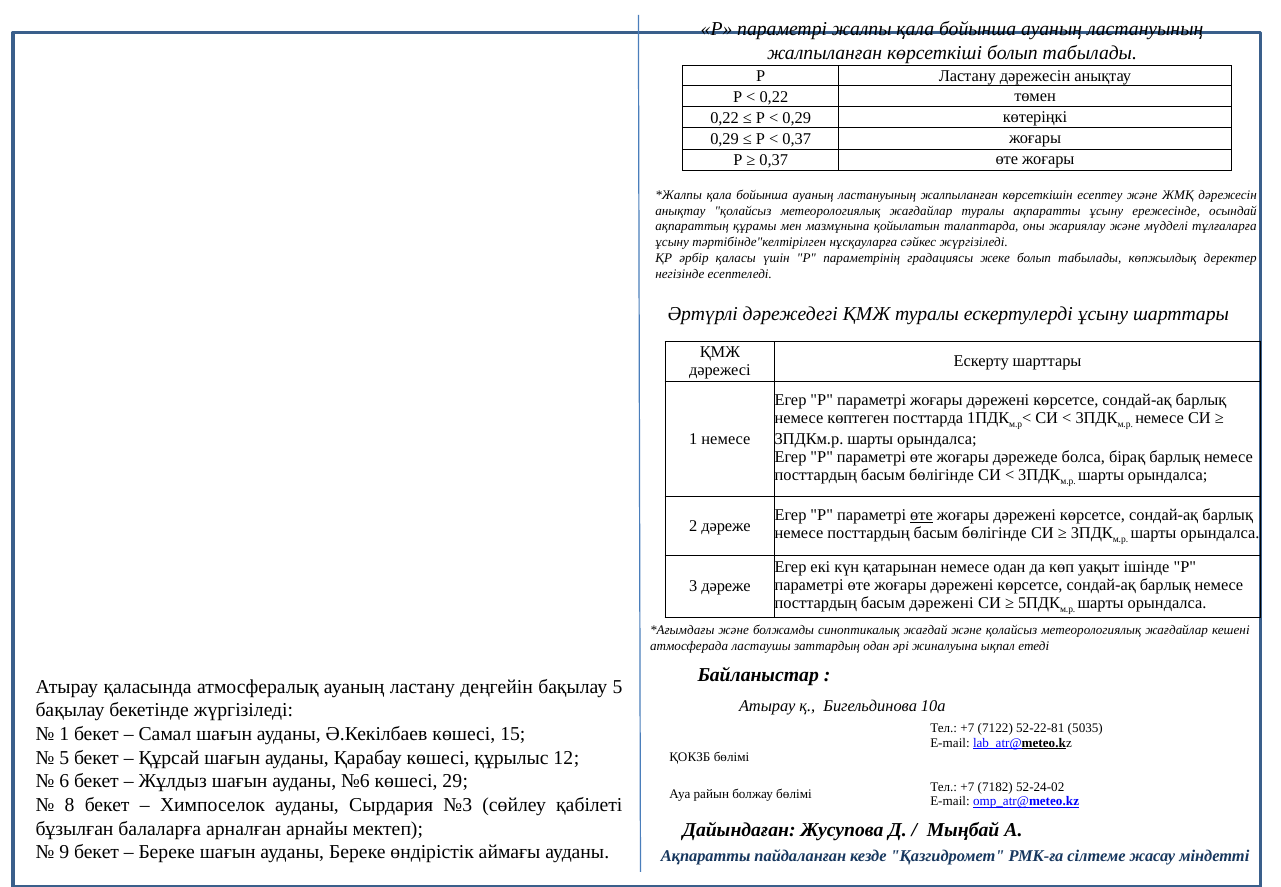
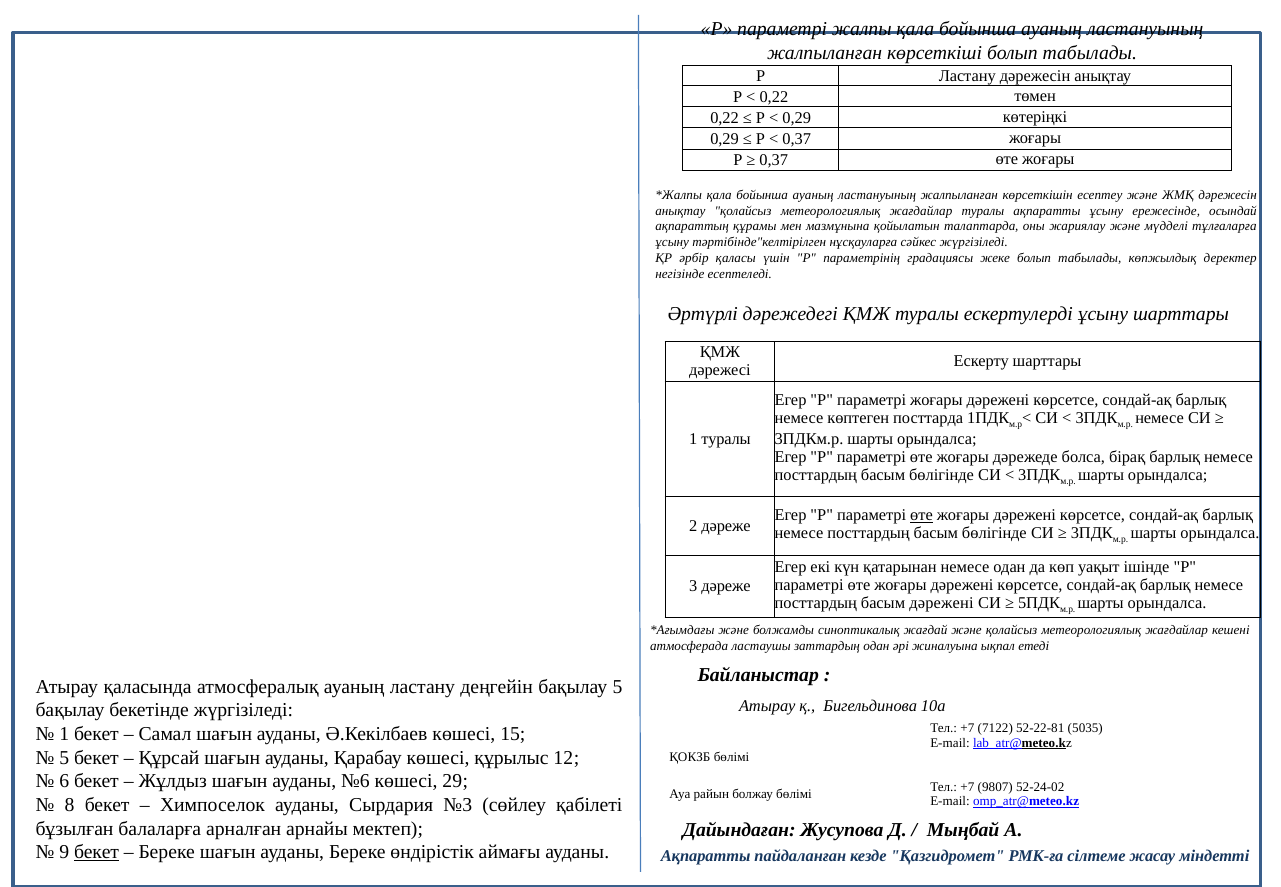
1 немесе: немесе -> туралы (726, 439)
7182: 7182 -> 9807 (995, 787)
бекет underline: none -> present (97, 852)
